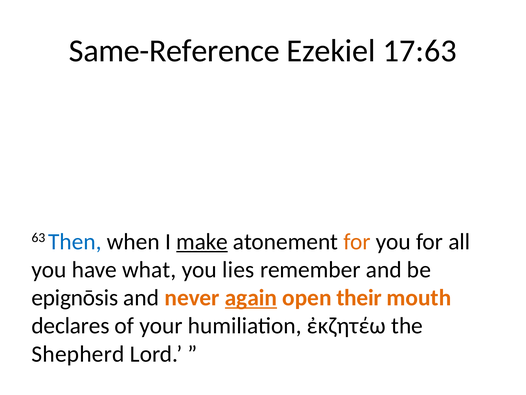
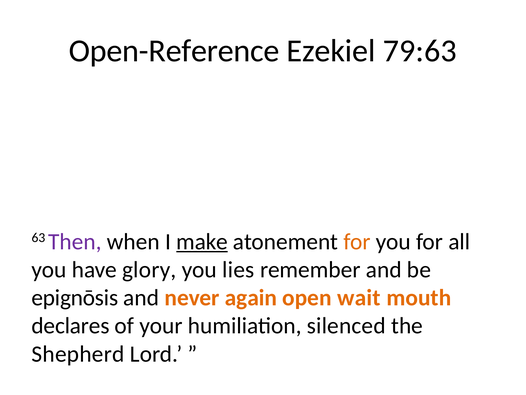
Same-Reference: Same-Reference -> Open-Reference (174, 51)
17:63: 17:63 -> 79:63 (420, 51)
Then colour: blue -> purple (75, 241)
what: what -> glory (149, 269)
again underline: present -> none (251, 297)
their: their -> wait (359, 297)
ἐκζητέω: ἐκζητέω -> silenced (346, 325)
